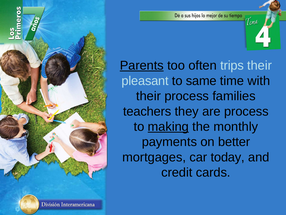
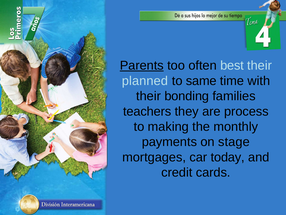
trips: trips -> best (232, 65)
pleasant: pleasant -> planned (145, 81)
their process: process -> bonding (187, 96)
making underline: present -> none (168, 126)
better: better -> stage (234, 142)
